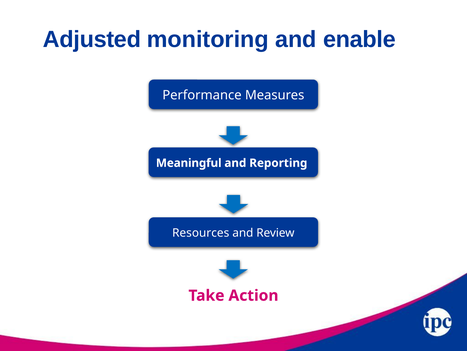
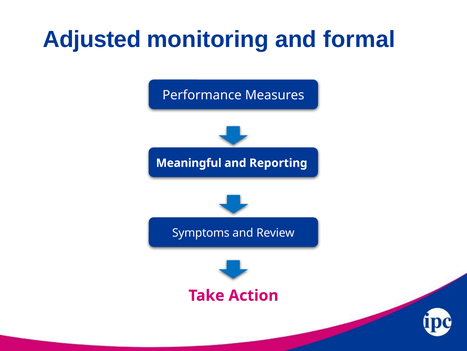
enable: enable -> formal (359, 39)
Resources: Resources -> Symptoms (201, 232)
